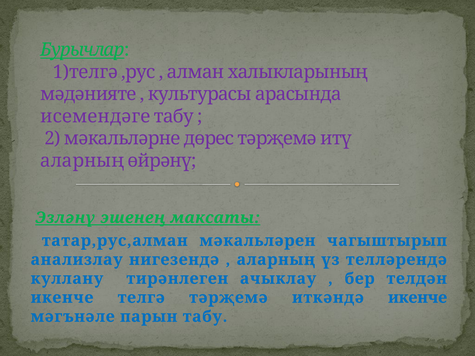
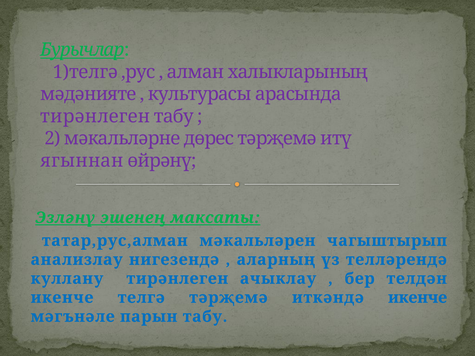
исемендәге: исемендәге -> тирәнлеген (95, 116)
аларның: аларның -> ягыннан (82, 161)
